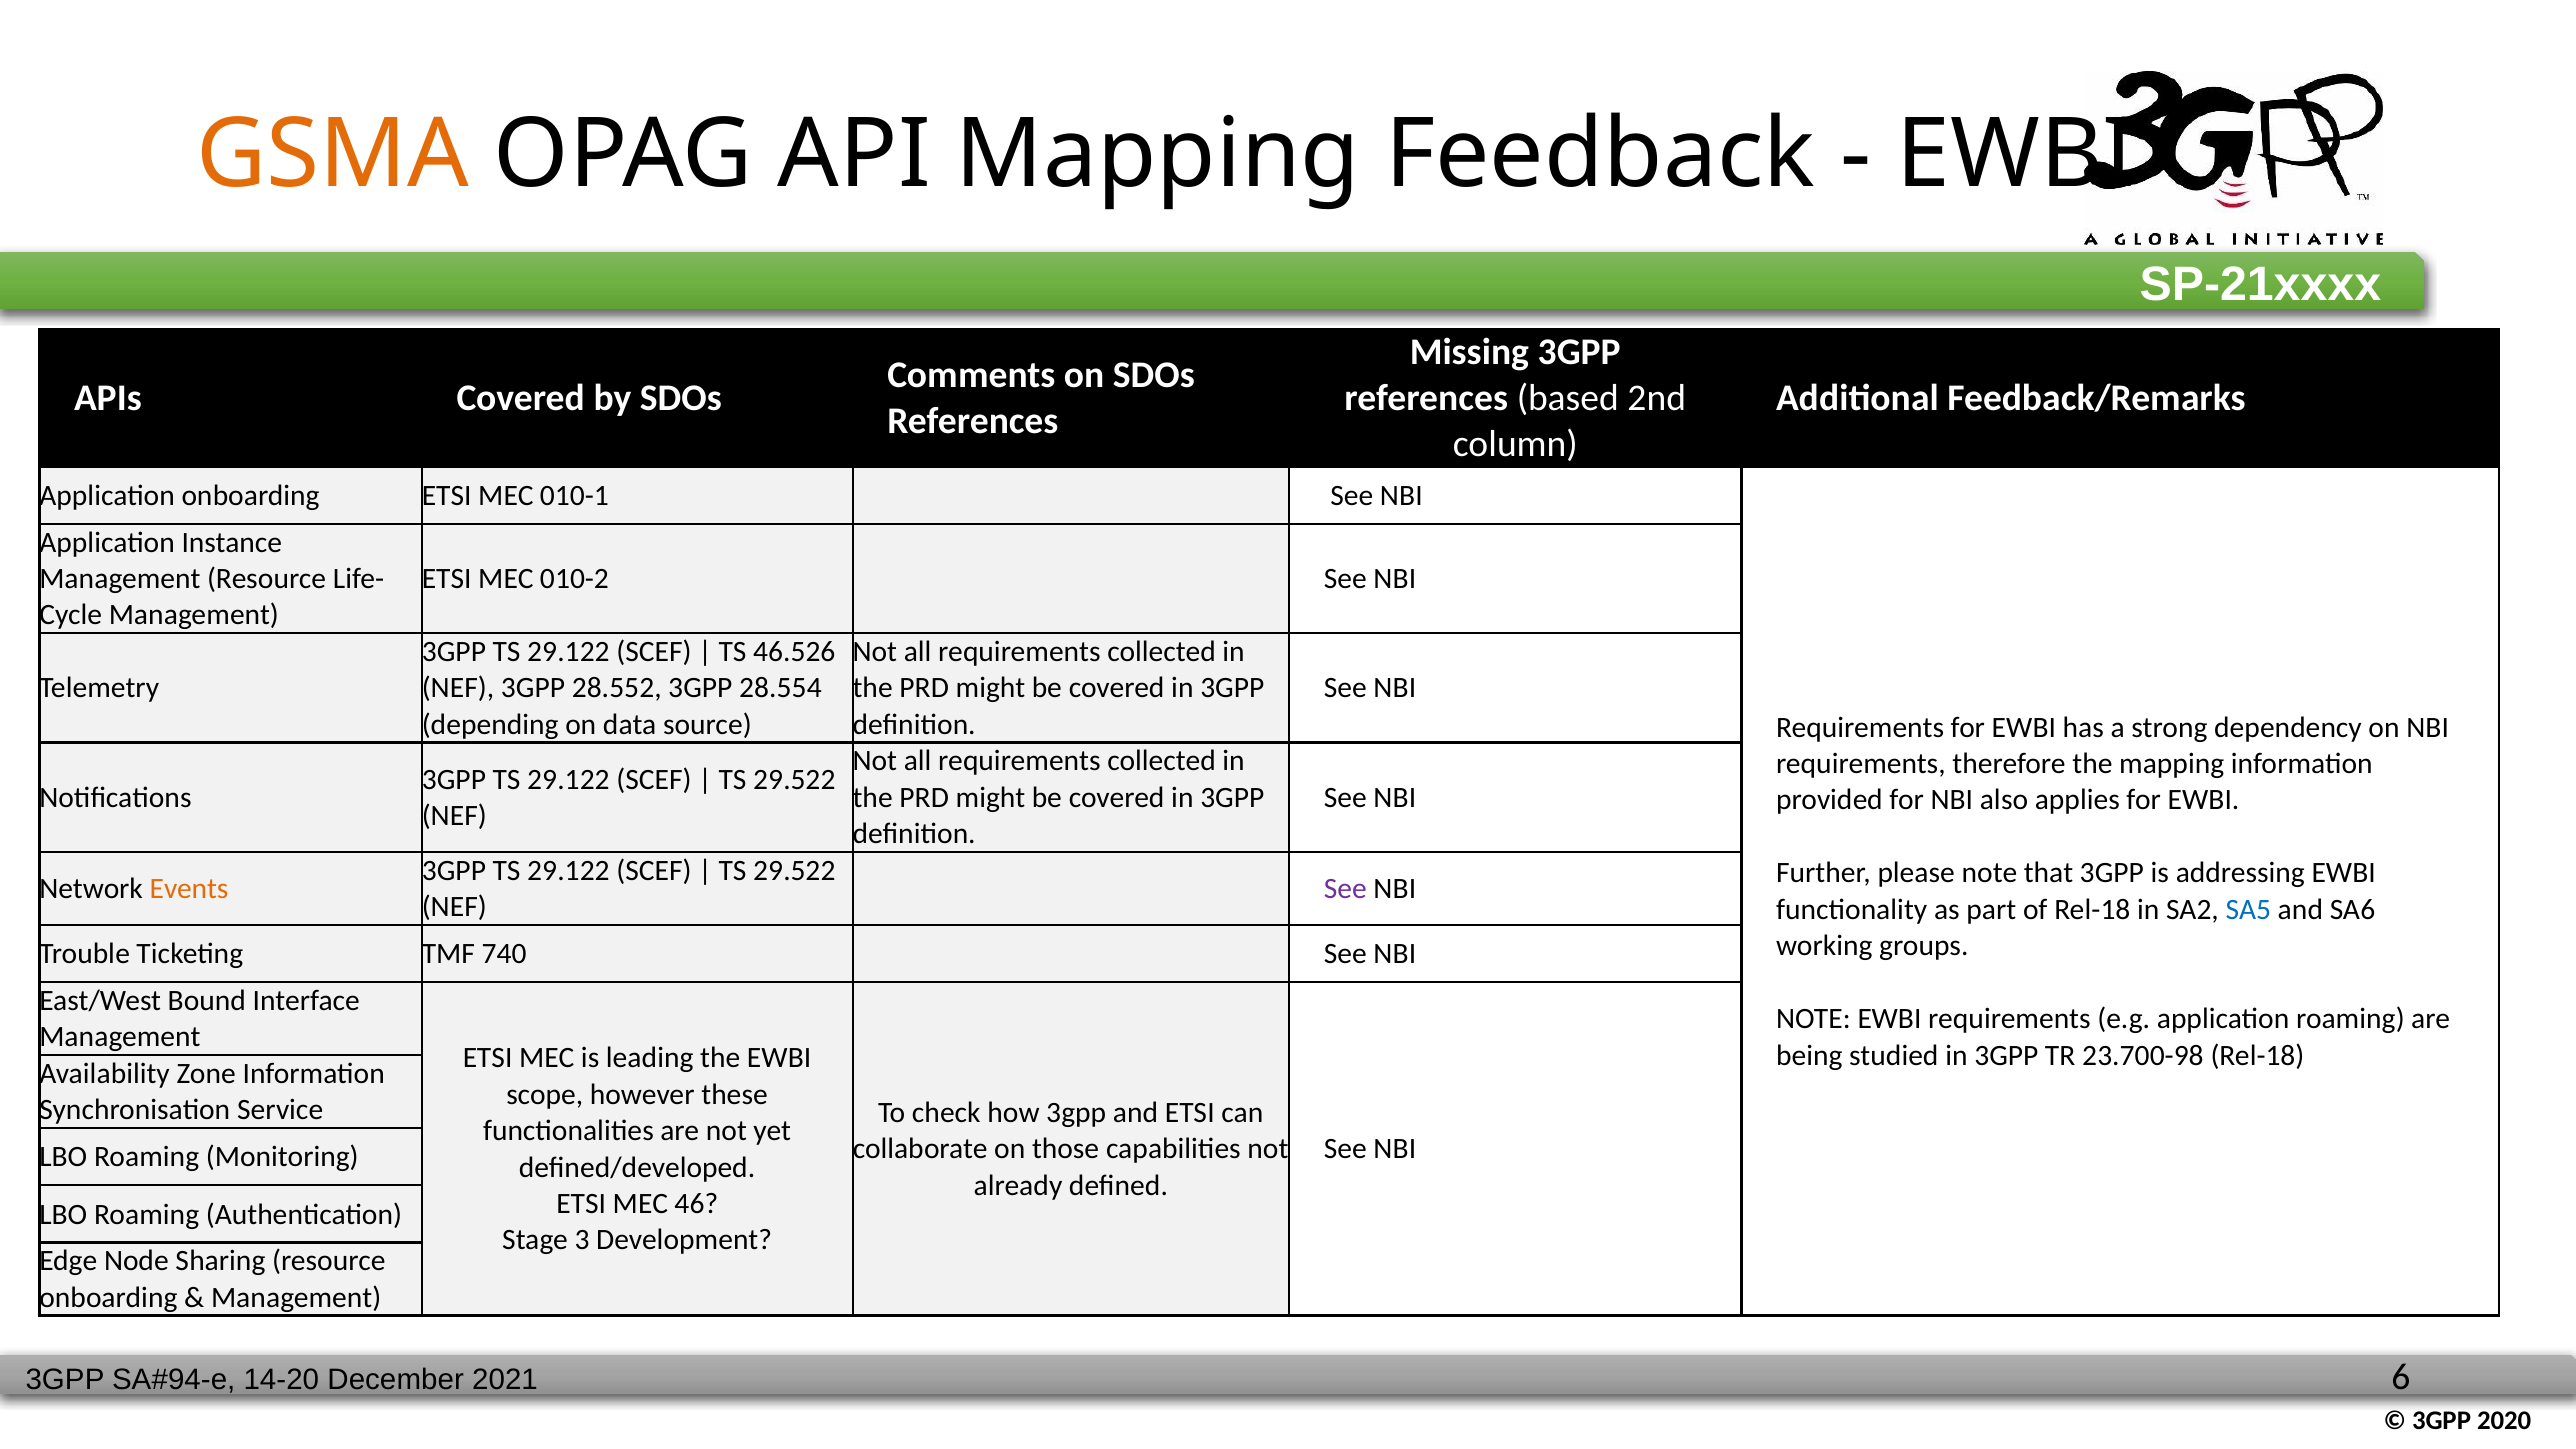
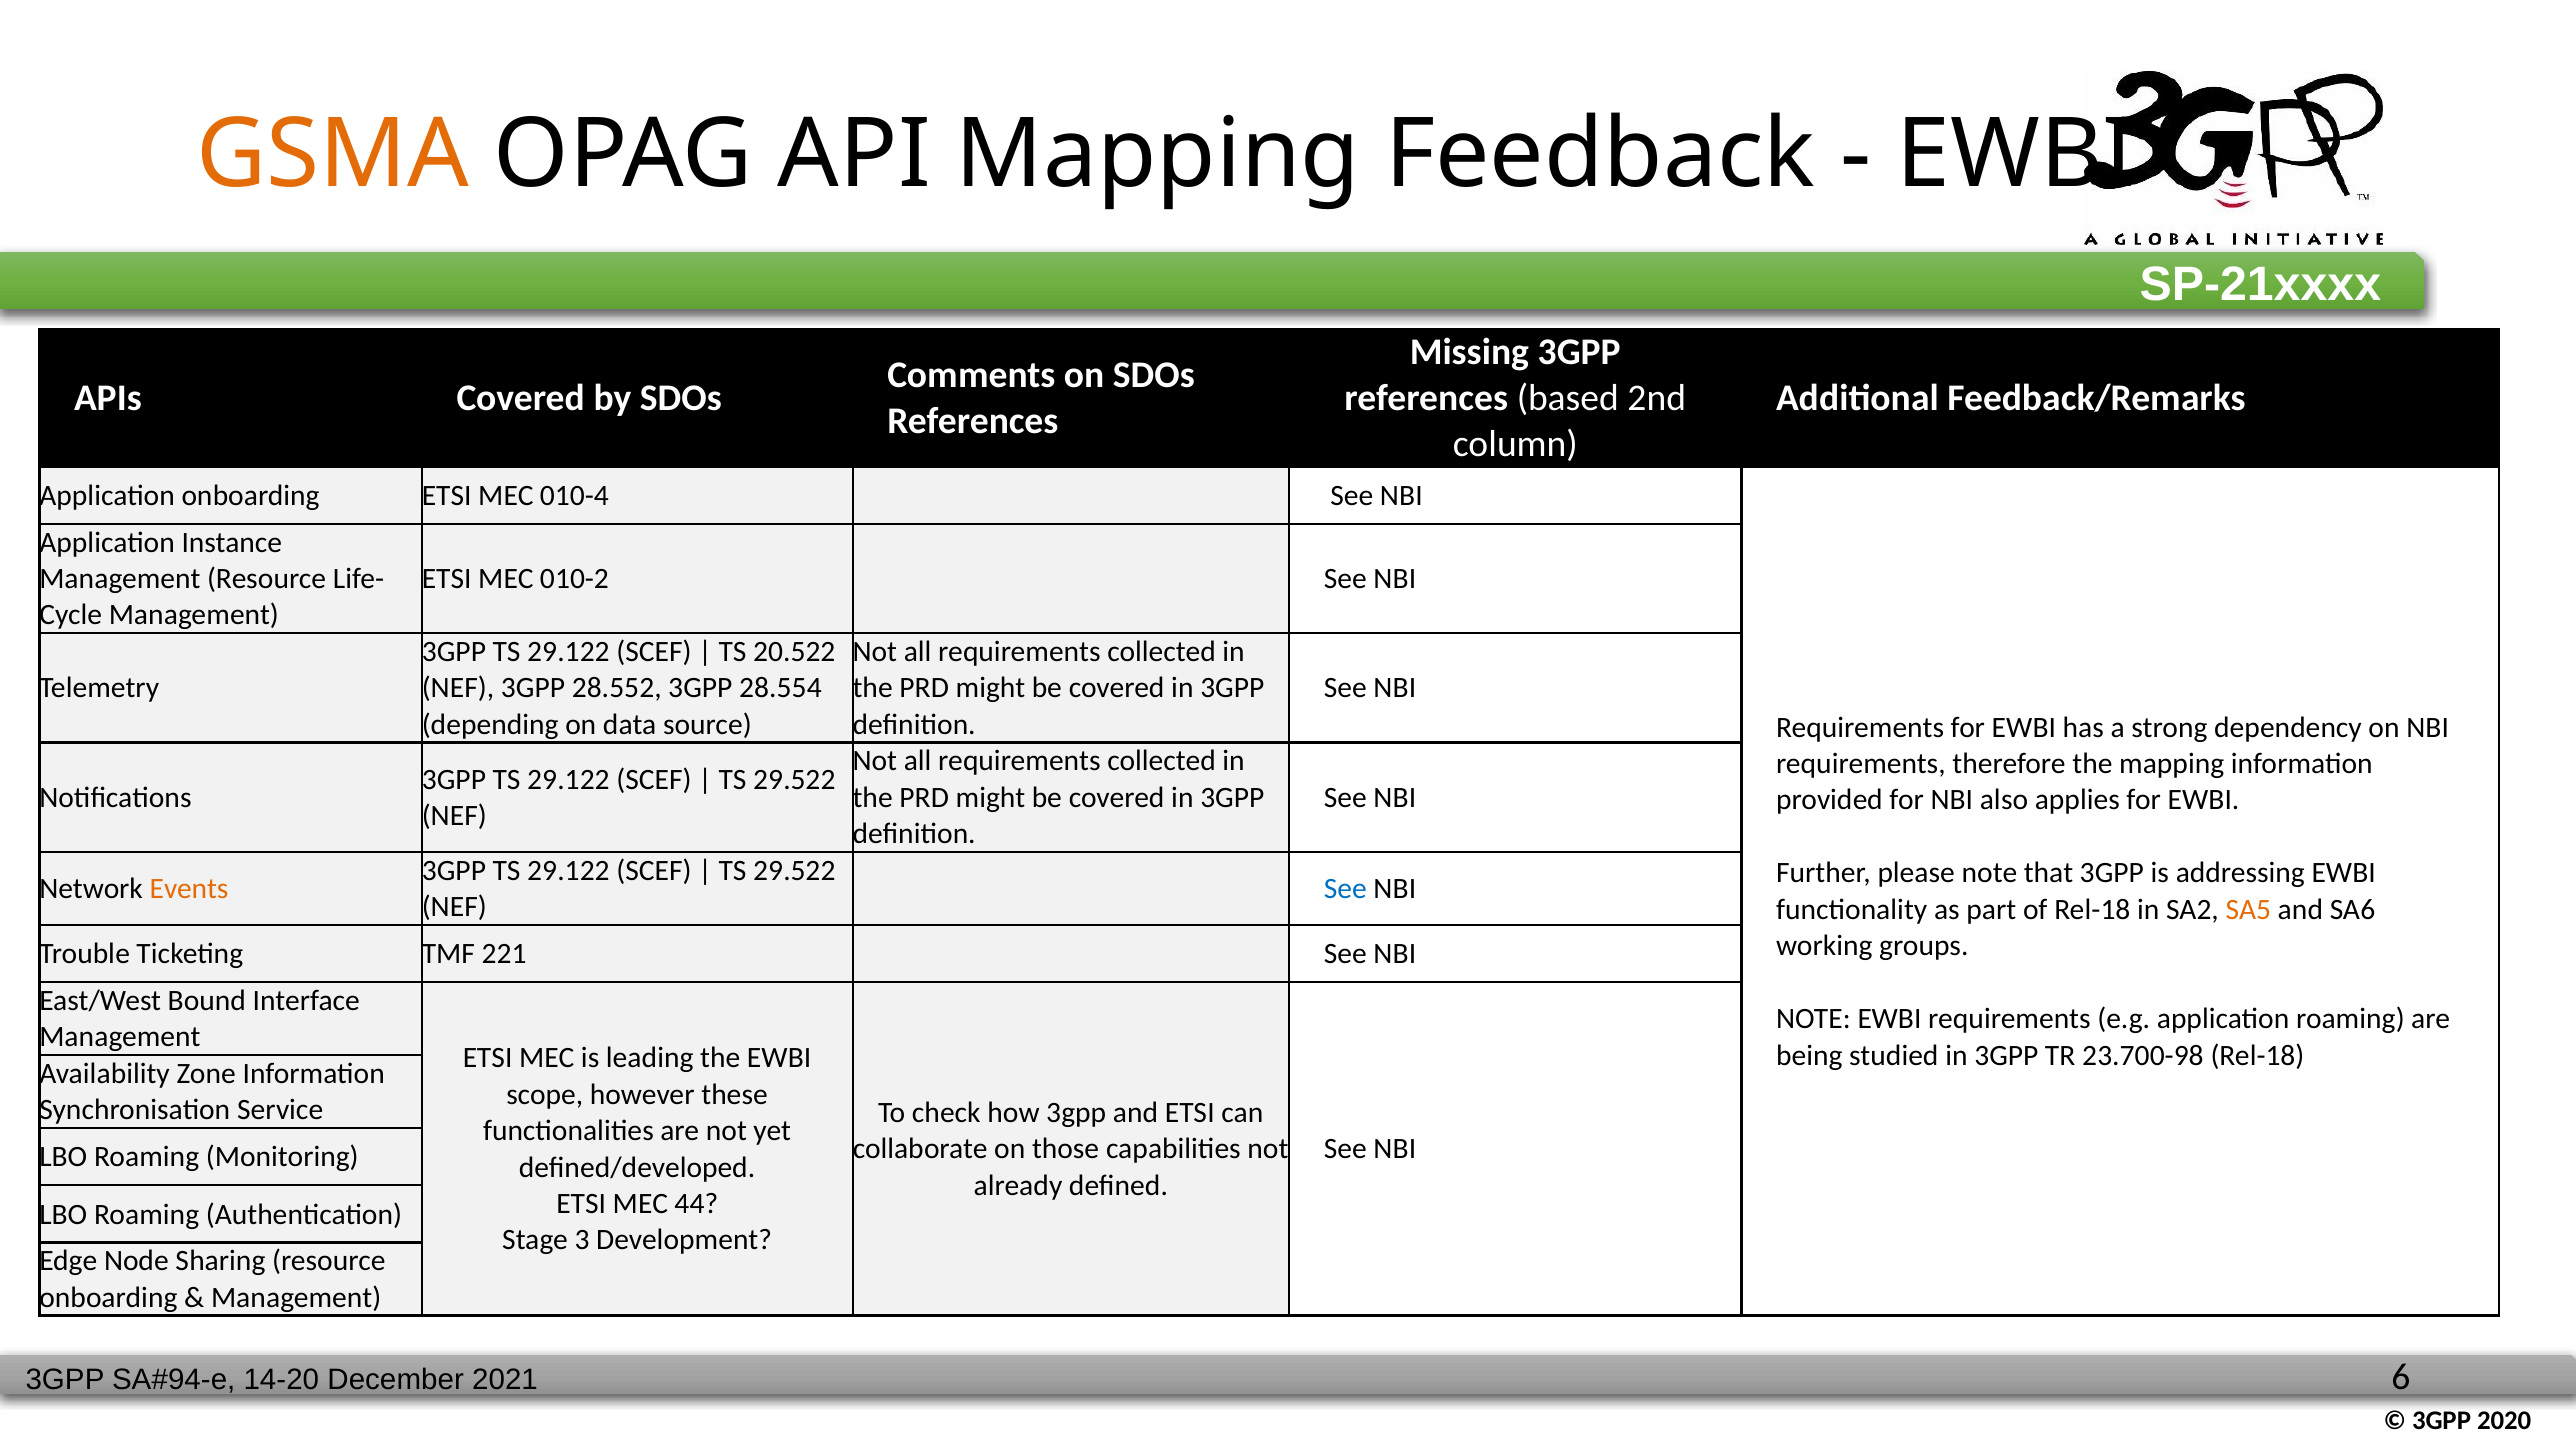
010-1: 010-1 -> 010-4 (574, 495)
46.526: 46.526 -> 20.522 (794, 652)
See colour: purple -> blue (1345, 889)
SA5 colour: blue -> orange (2248, 910)
740: 740 -> 221 (504, 954)
46: 46 -> 44 (696, 1204)
